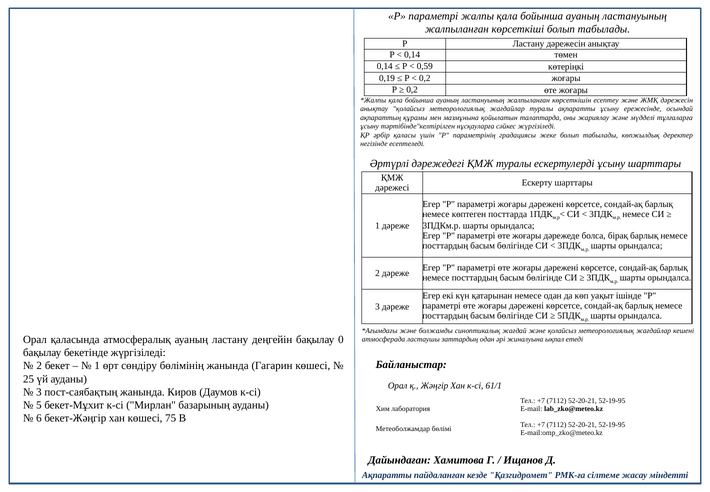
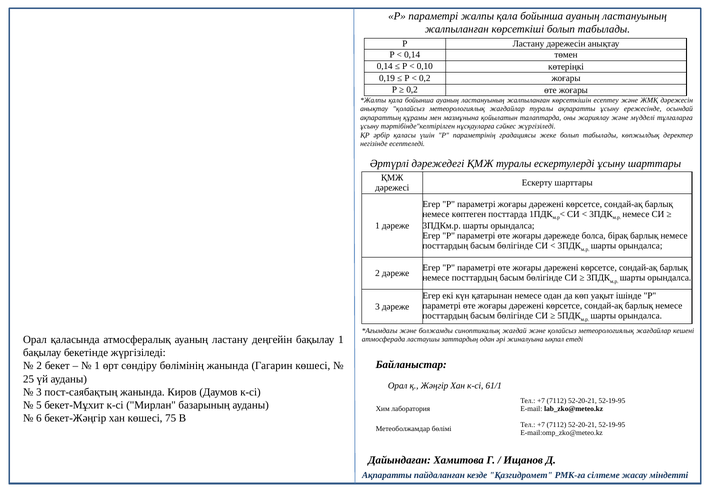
0,59: 0,59 -> 0,10 (425, 66)
бақылау 0: 0 -> 1 (341, 339)
